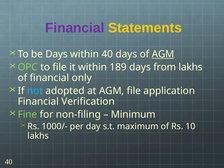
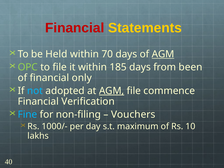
Financial colour: purple -> red (75, 28)
be Days: Days -> Held (56, 54)
within 40: 40 -> 70 (107, 54)
189: 189 -> 185 (118, 67)
from lakhs: lakhs -> been (190, 67)
AGM underline: none -> present (112, 91)
application: application -> commence (169, 91)
Fine colour: light green -> light blue (27, 114)
Minimum: Minimum -> Vouchers (133, 114)
